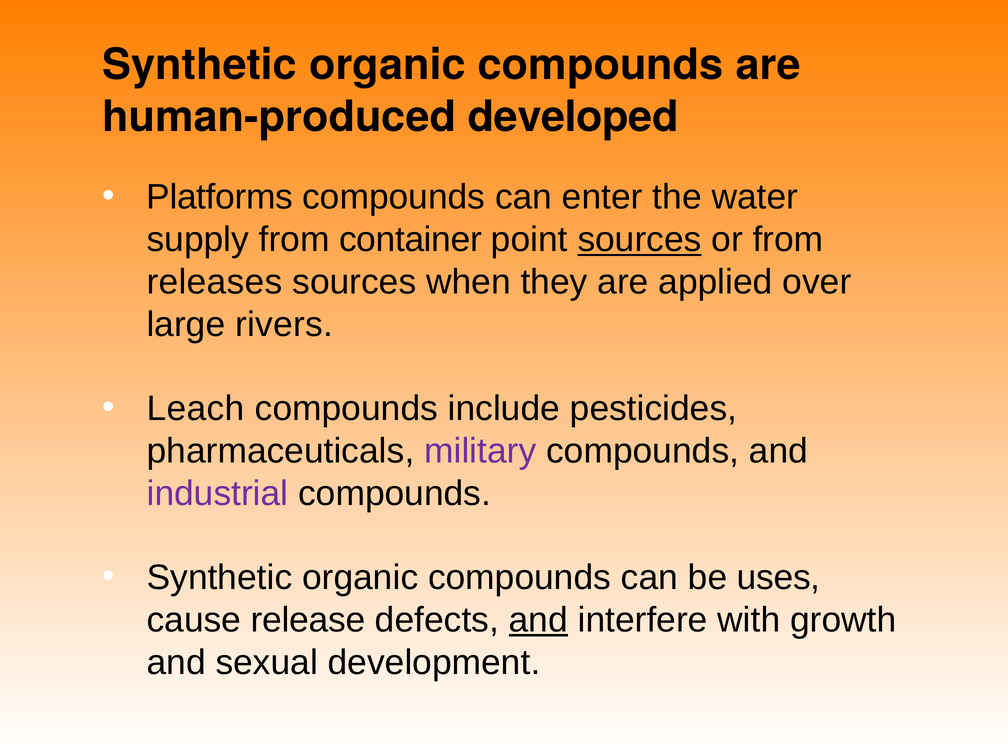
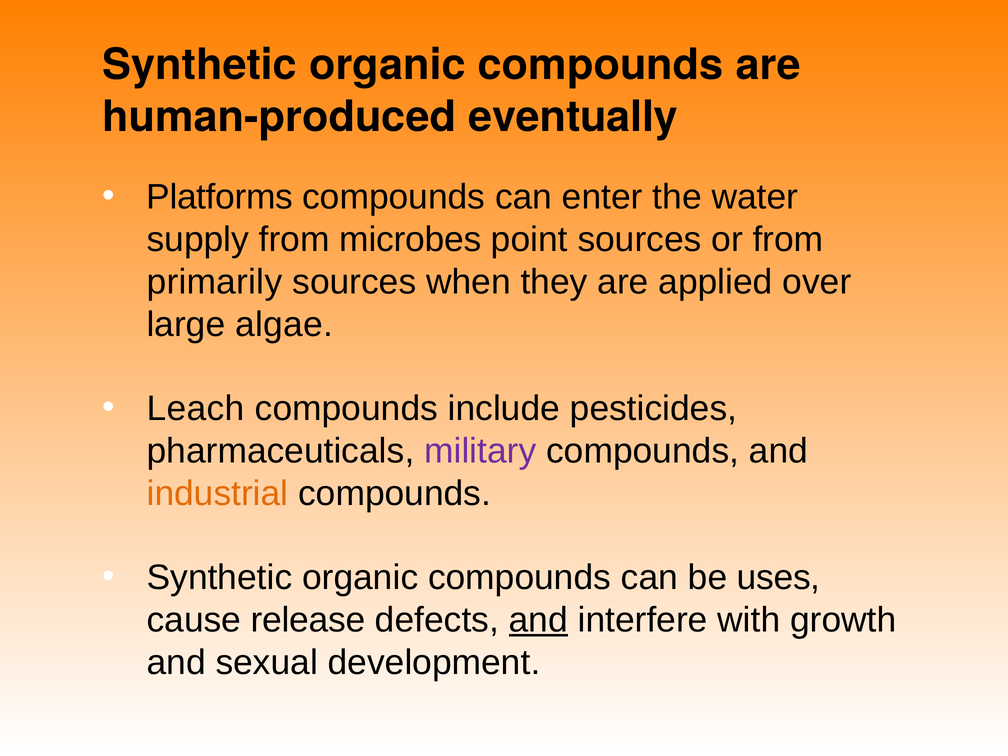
developed: developed -> eventually (573, 117)
container: container -> microbes (410, 240)
sources underline: present -> none (640, 240)
releases: releases -> primarily (214, 282)
rivers: rivers -> algae (284, 325)
industrial colour: purple -> orange (218, 494)
